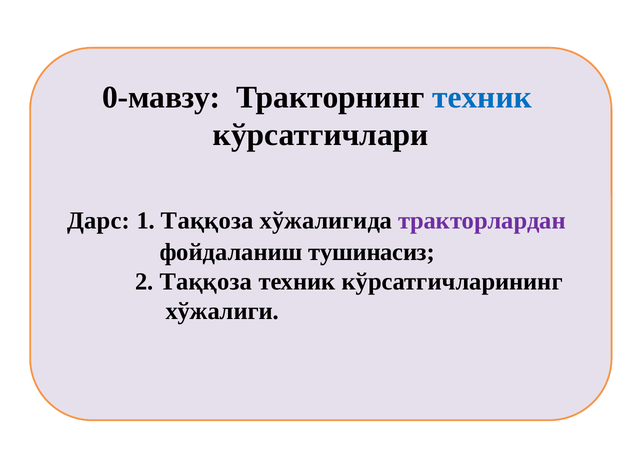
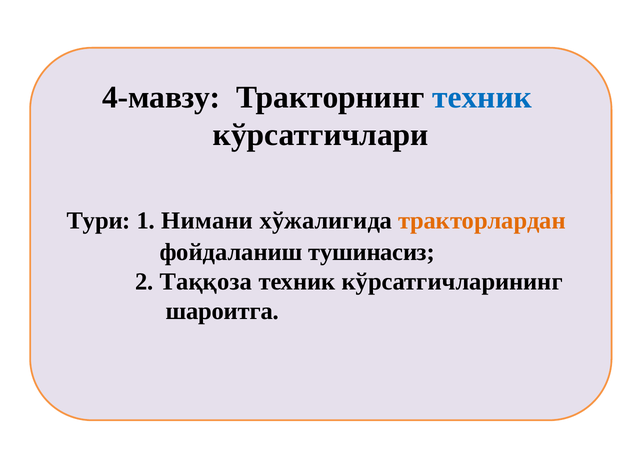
0-мавзу: 0-мавзу -> 4-мавзу (161, 97)
Дарс: Дарс -> Тури (99, 221)
1 Таққоза: Таққоза -> Нимани (207, 221)
тракторлардан colour: purple -> orange (482, 221)
хўжалиги: хўжалиги -> шароитга (222, 311)
